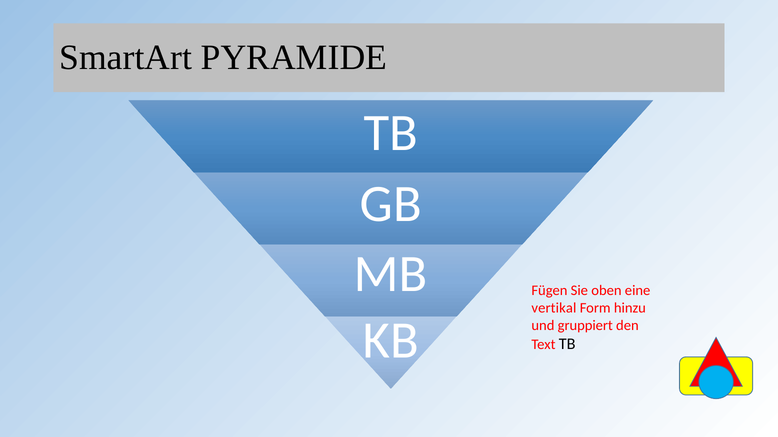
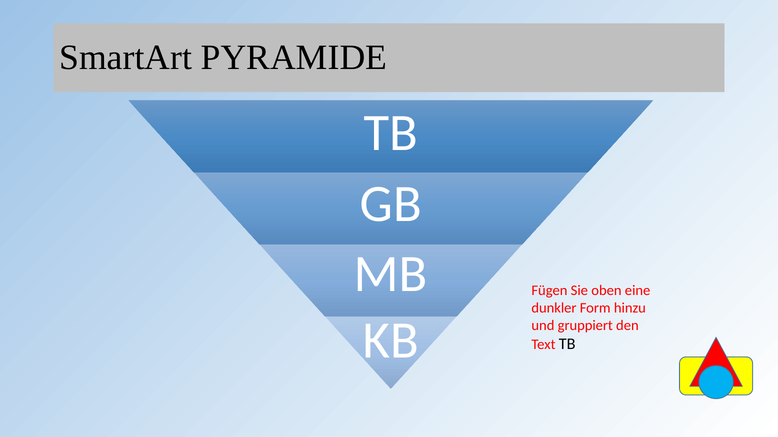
vertikal: vertikal -> dunkler (554, 308)
